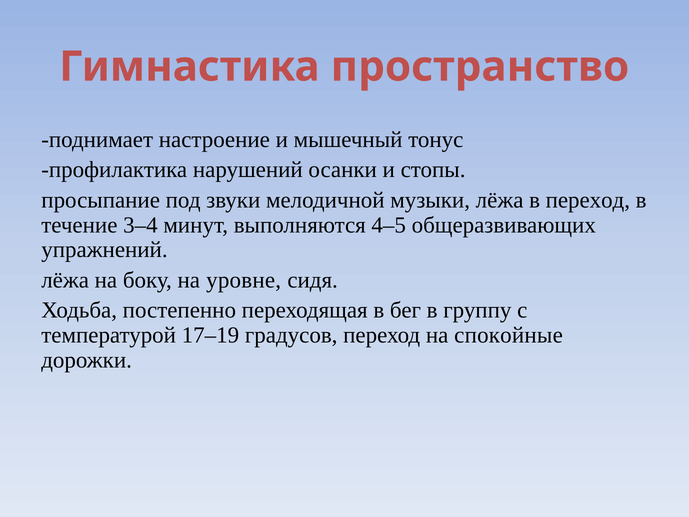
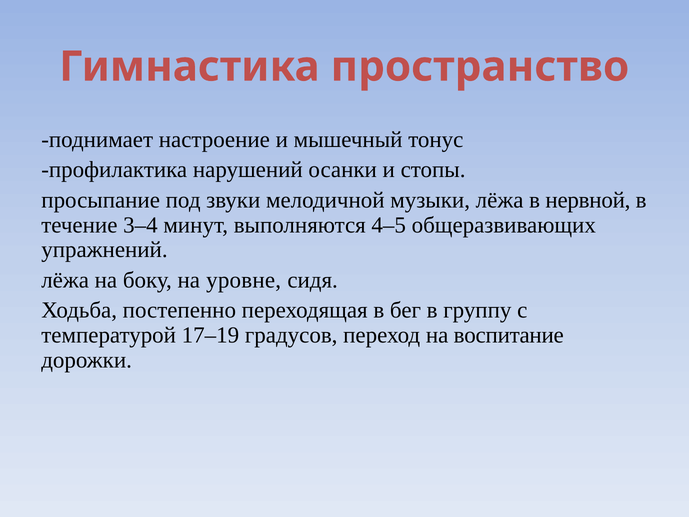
в переход: переход -> нервной (588, 200)
спокойные: спокойные -> воспитание (509, 335)
